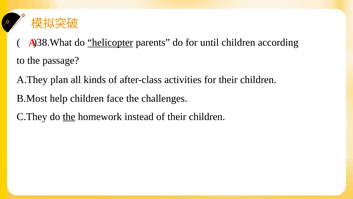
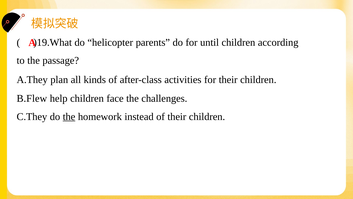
)38.What: )38.What -> )19.What (53, 42)
helicopter underline: present -> none (110, 42)
B.Most: B.Most -> B.Flew (32, 98)
